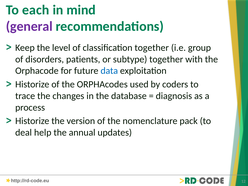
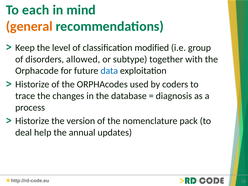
general colour: purple -> orange (29, 26)
classification together: together -> modified (152, 48)
patients: patients -> allowed (83, 59)
